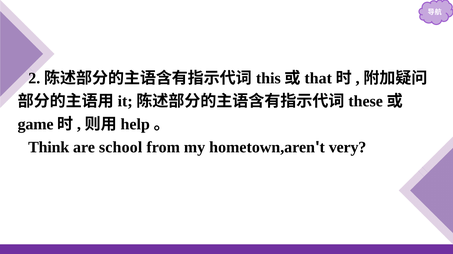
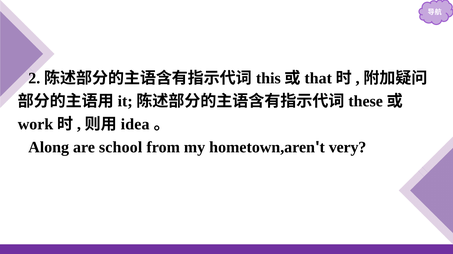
game: game -> work (35, 125)
help: help -> idea (135, 125)
Think: Think -> Along (49, 148)
